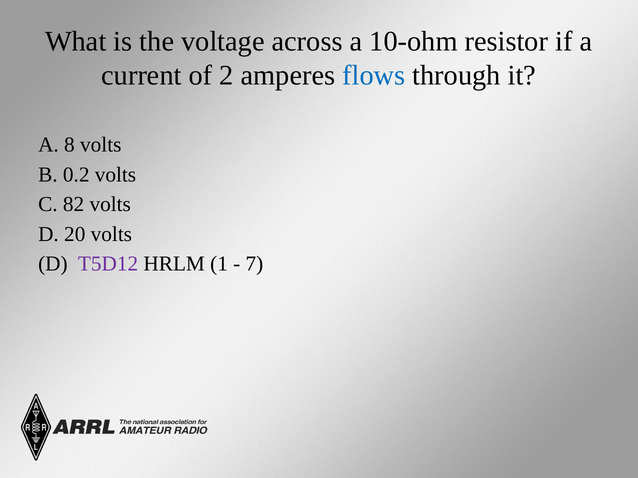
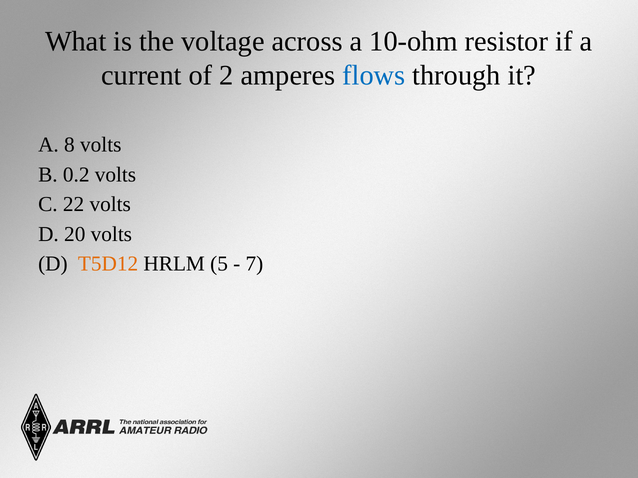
82: 82 -> 22 (74, 205)
T5D12 colour: purple -> orange (108, 264)
1: 1 -> 5 (219, 264)
